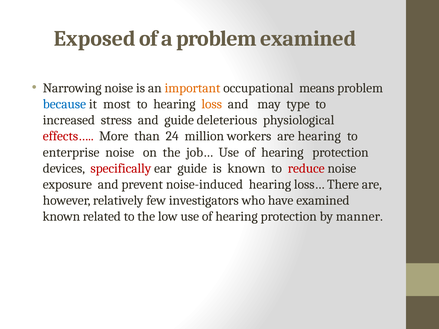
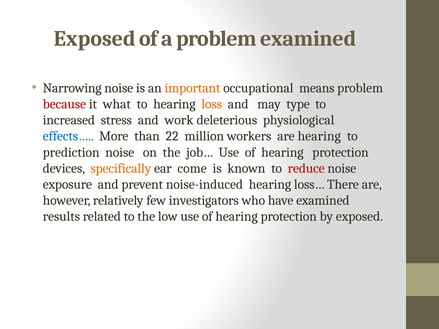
because colour: blue -> red (64, 104)
most: most -> what (117, 104)
and guide: guide -> work (179, 120)
effects… colour: red -> blue (68, 136)
24: 24 -> 22 (172, 136)
enterprise: enterprise -> prediction (71, 152)
specifically colour: red -> orange (121, 168)
ear guide: guide -> come (192, 168)
known: known -> results (61, 217)
by manner: manner -> exposed (359, 217)
